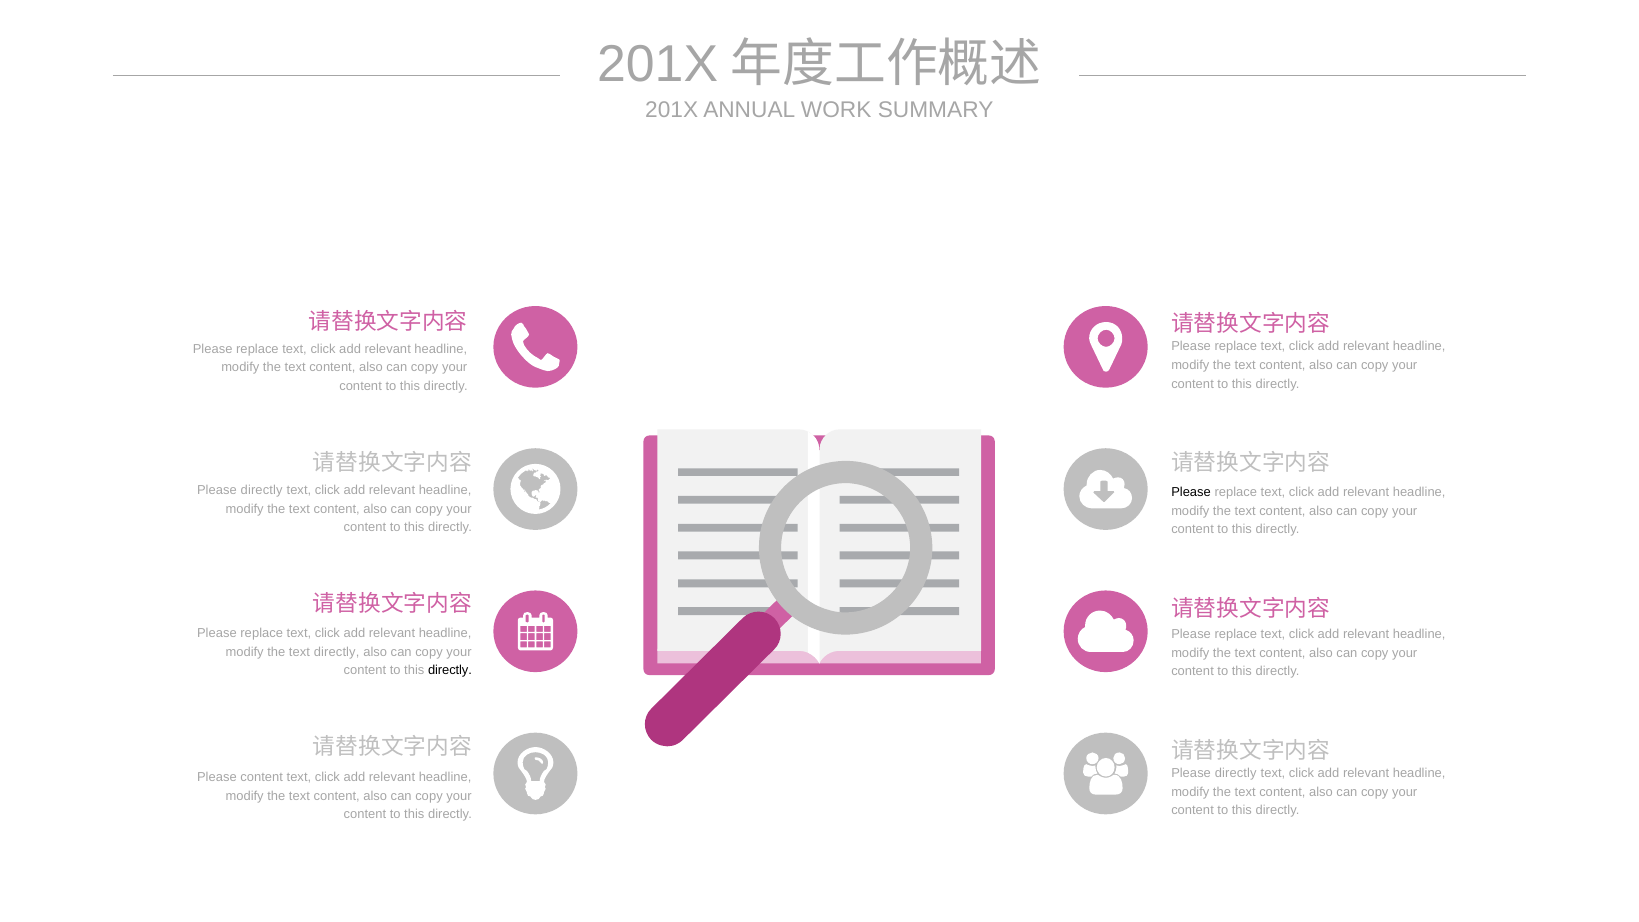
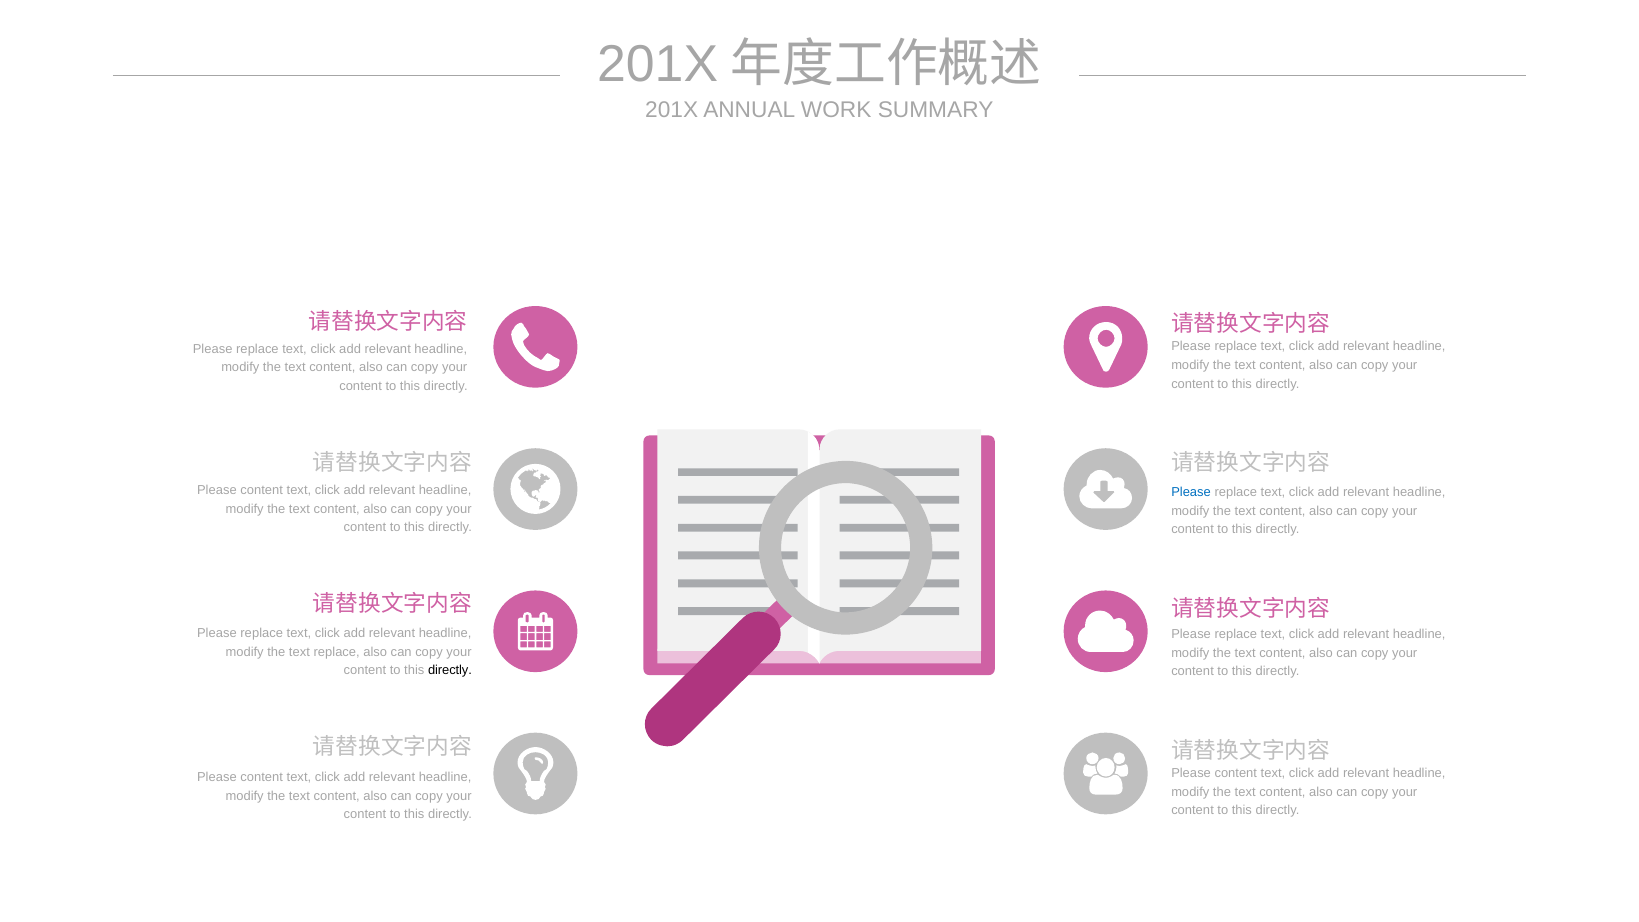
directly: directly -> content (262, 490)
Please colour: black -> blue (1191, 492)
text directly: directly -> replace (337, 652)
directly: directly -> content (1236, 773)
